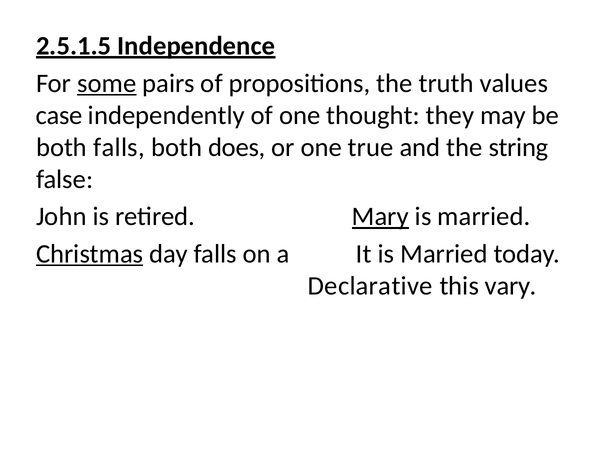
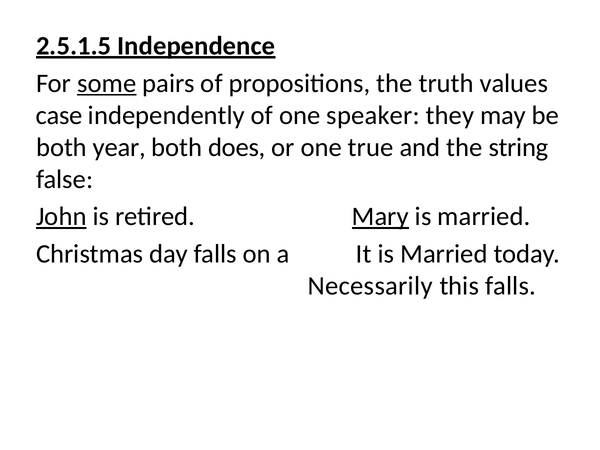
thought: thought -> speaker (373, 115)
both falls: falls -> year (119, 147)
John underline: none -> present (61, 217)
Christmas underline: present -> none (90, 254)
Declarative: Declarative -> Necessarily (370, 286)
this vary: vary -> falls (511, 286)
